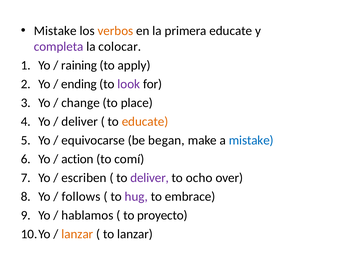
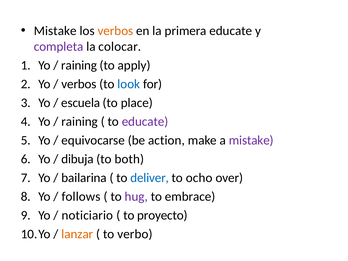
ending: ending -> verbos (79, 84)
look colour: purple -> blue (129, 84)
change: change -> escuela (81, 103)
deliver: deliver -> raining (80, 122)
educate colour: orange -> purple (145, 122)
began: began -> action (166, 140)
mistake colour: blue -> purple (251, 140)
action: action -> dibuja (78, 159)
comí: comí -> both (129, 159)
escriben: escriben -> bailarina (84, 178)
deliver colour: purple -> blue (150, 178)
hablamos: hablamos -> noticiario (87, 215)
to lanzar: lanzar -> verbo (135, 234)
